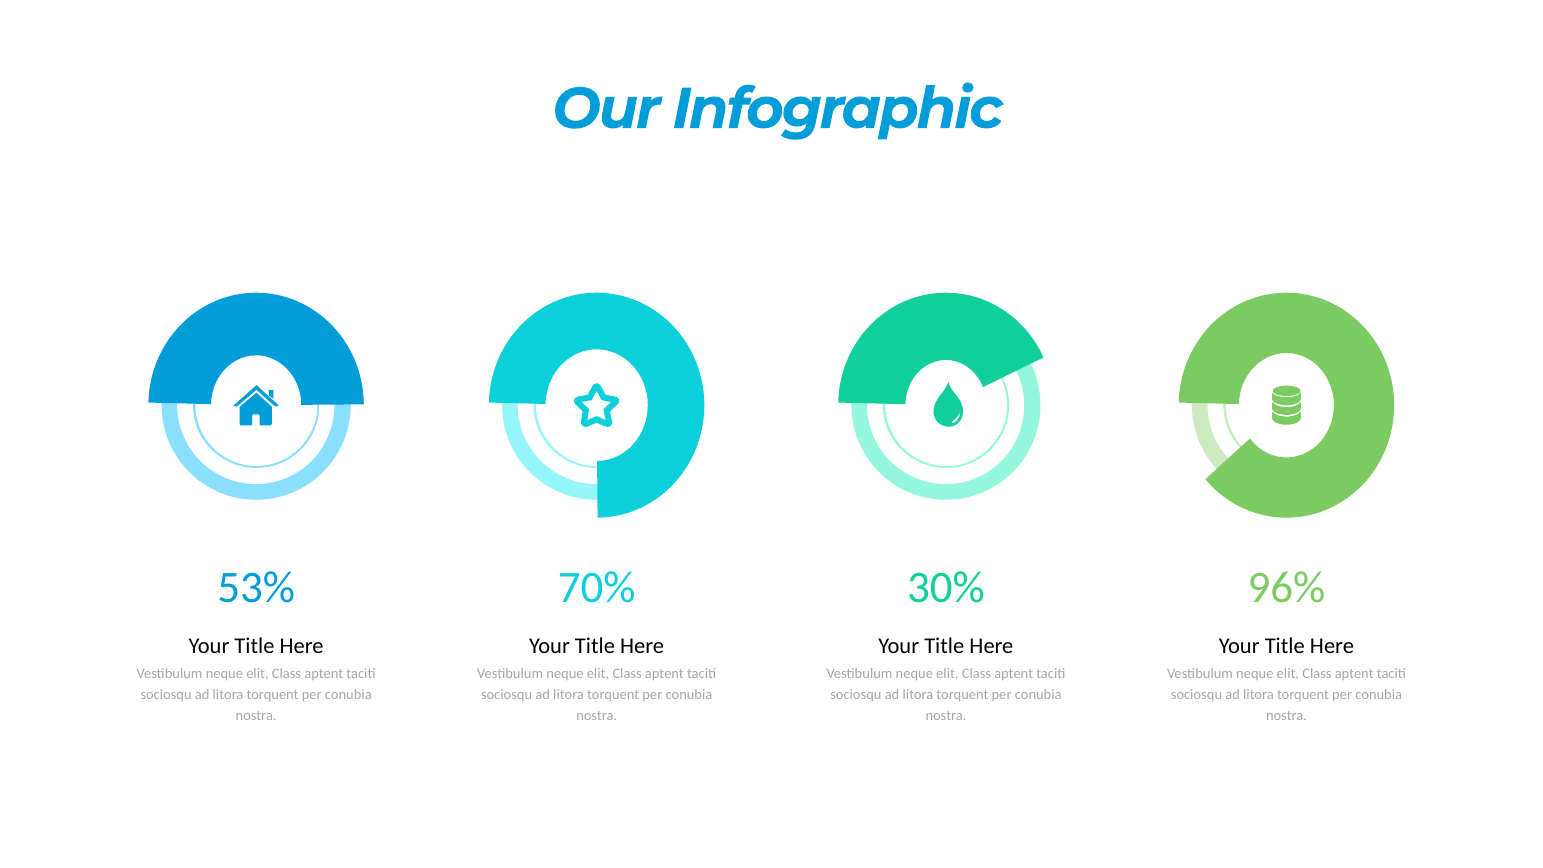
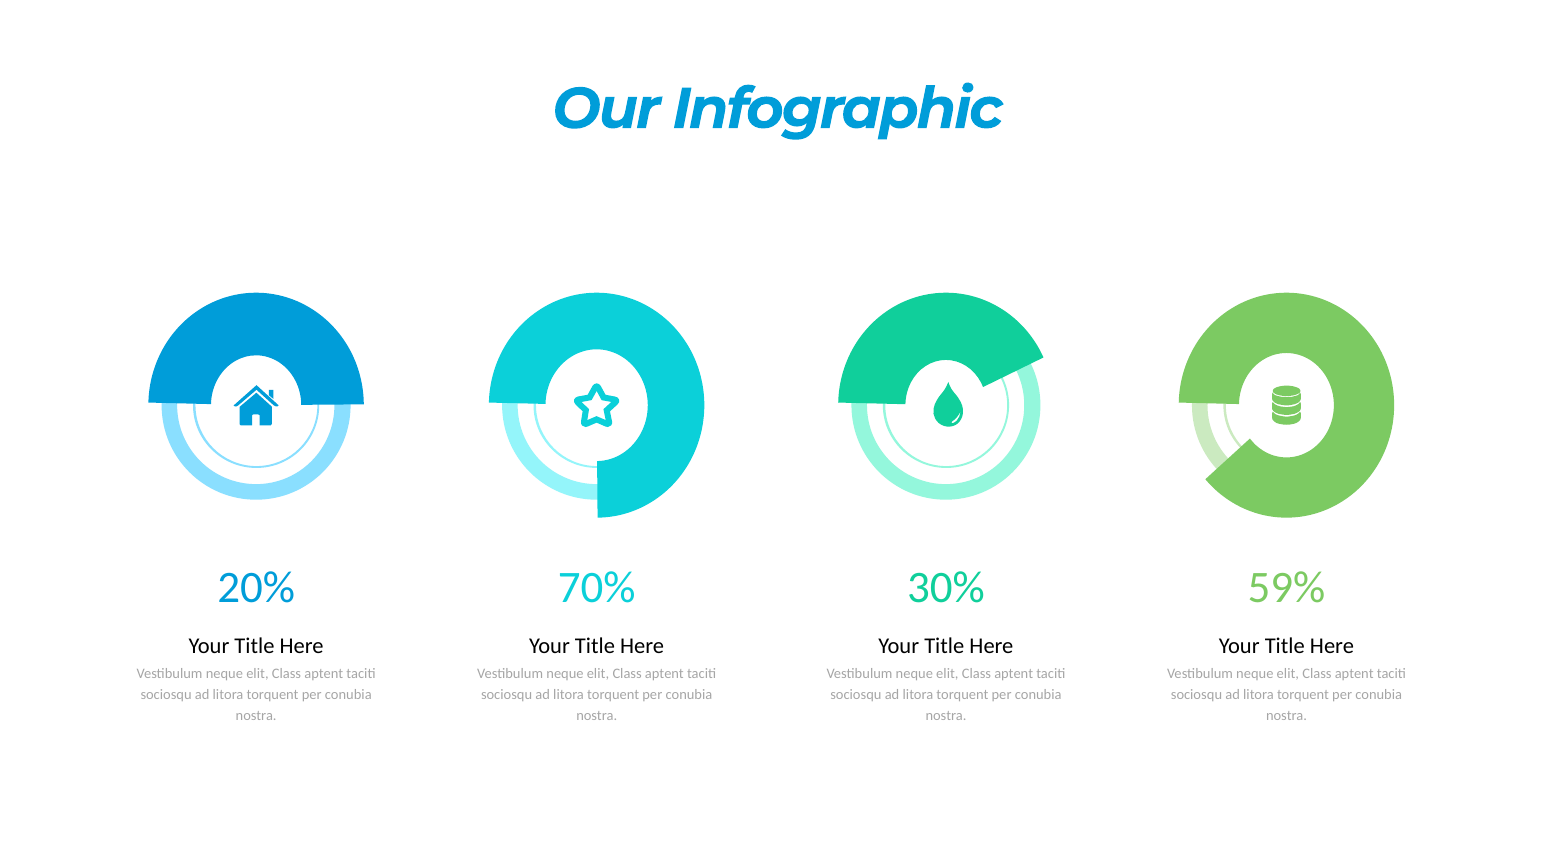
53%: 53% -> 20% (256, 587)
96%: 96% -> 59% (1287, 587)
